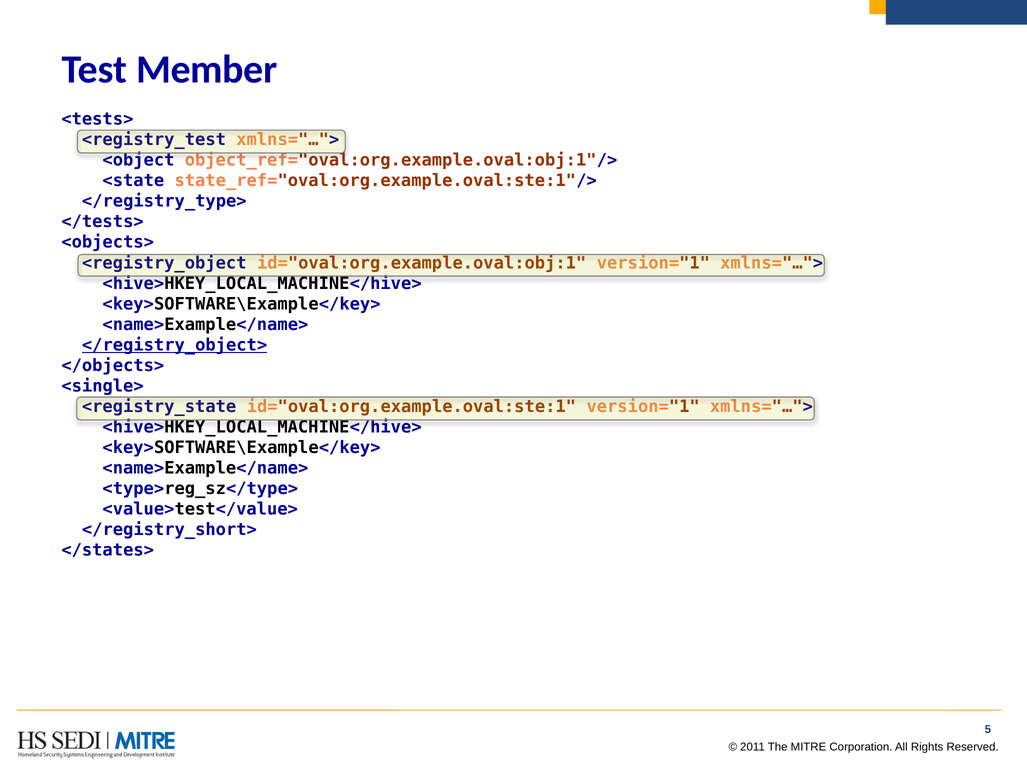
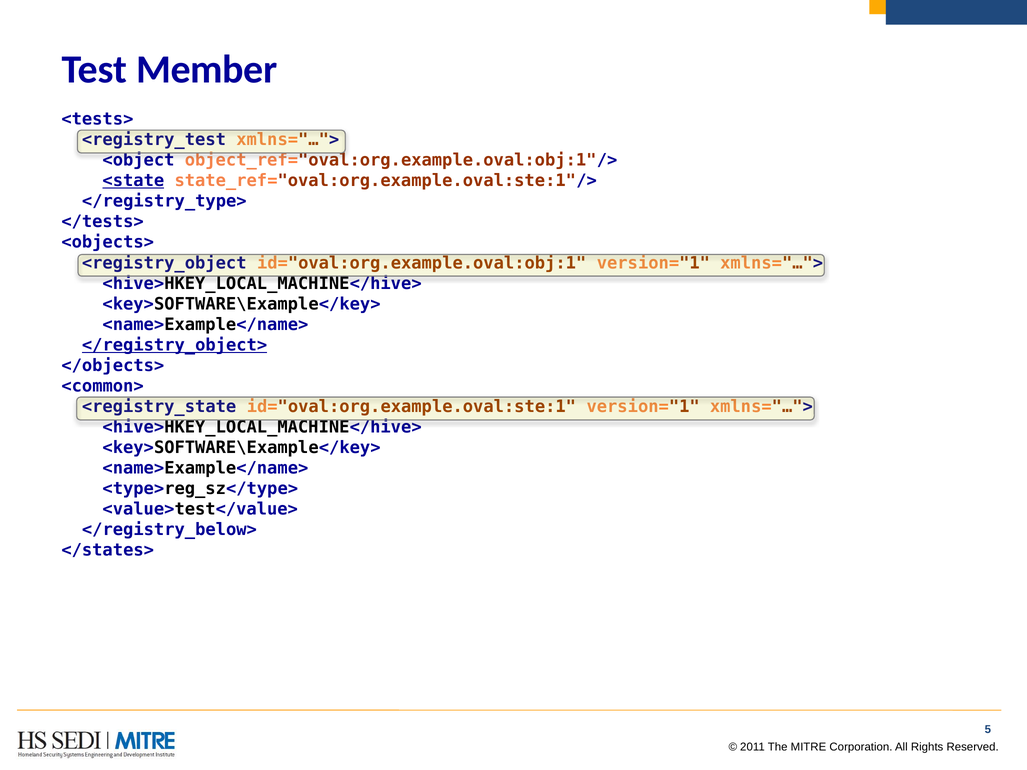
<state underline: none -> present (133, 181)
<single>: <single> -> <common> (103, 386)
</registry_short>: </registry_short> -> </registry_below> (169, 530)
